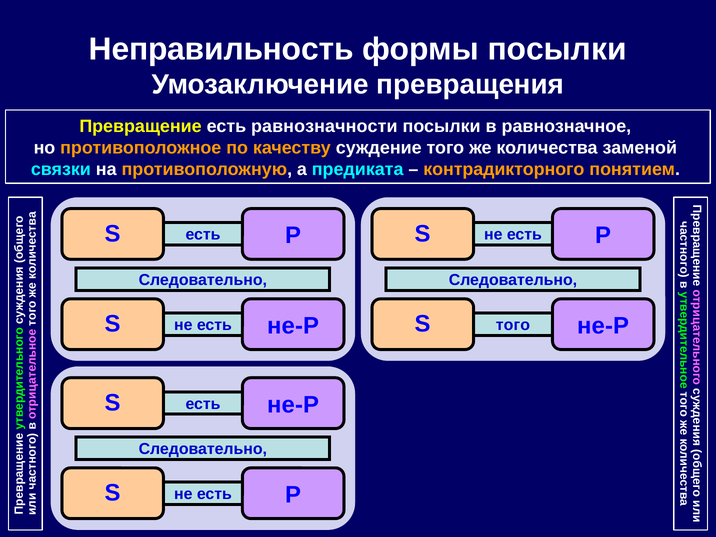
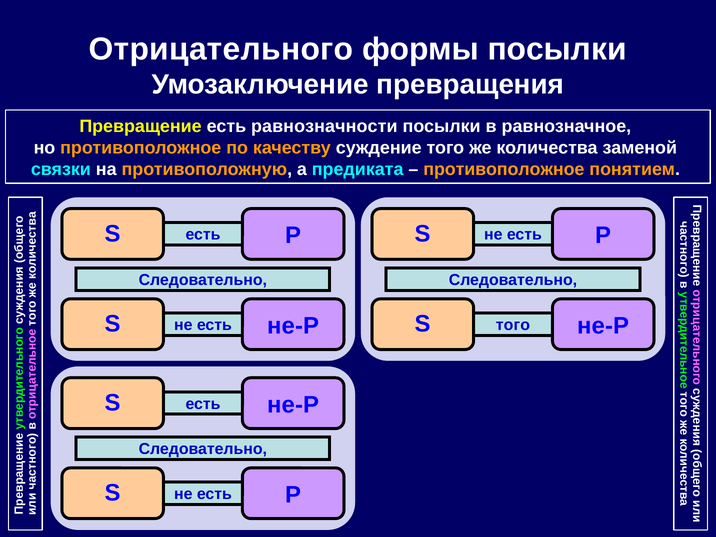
Неправильность: Неправильность -> Отрицательного (221, 49)
контрадикторного: контрадикторного -> противоположное (504, 169)
